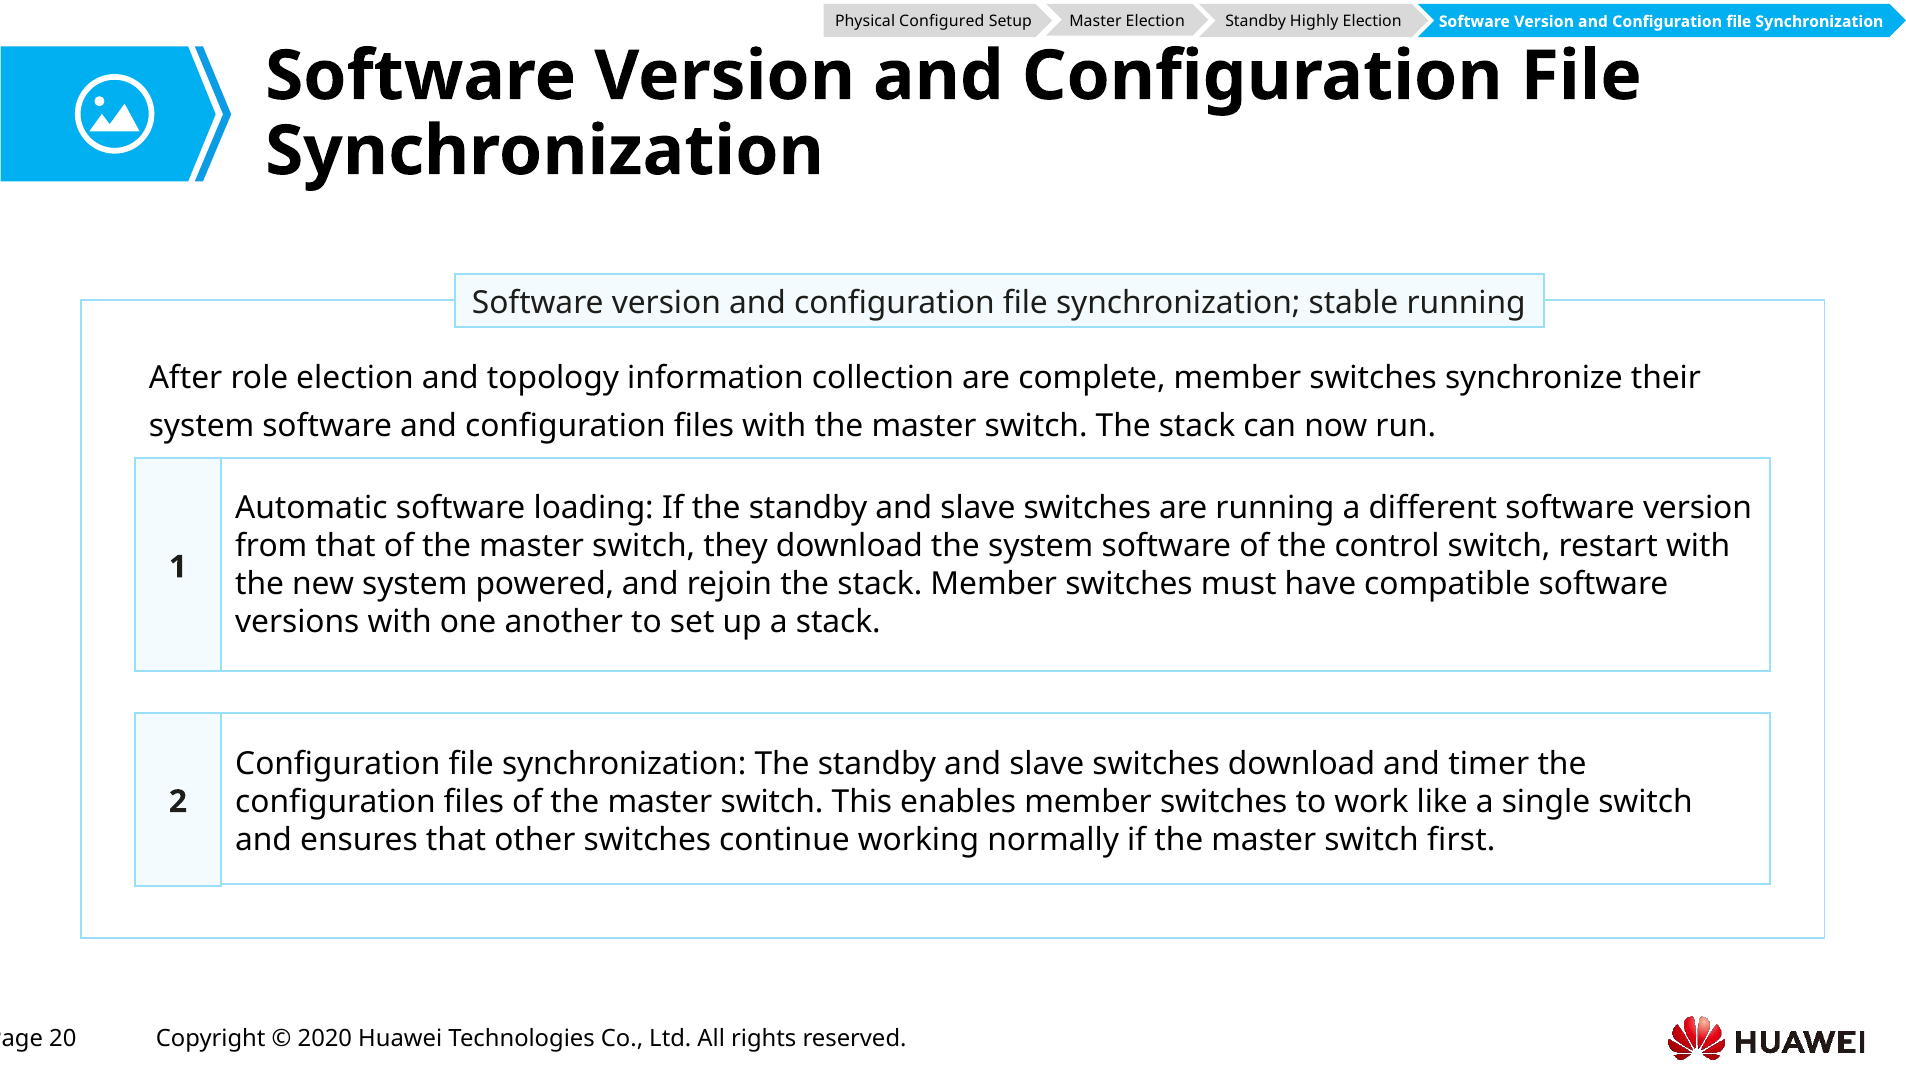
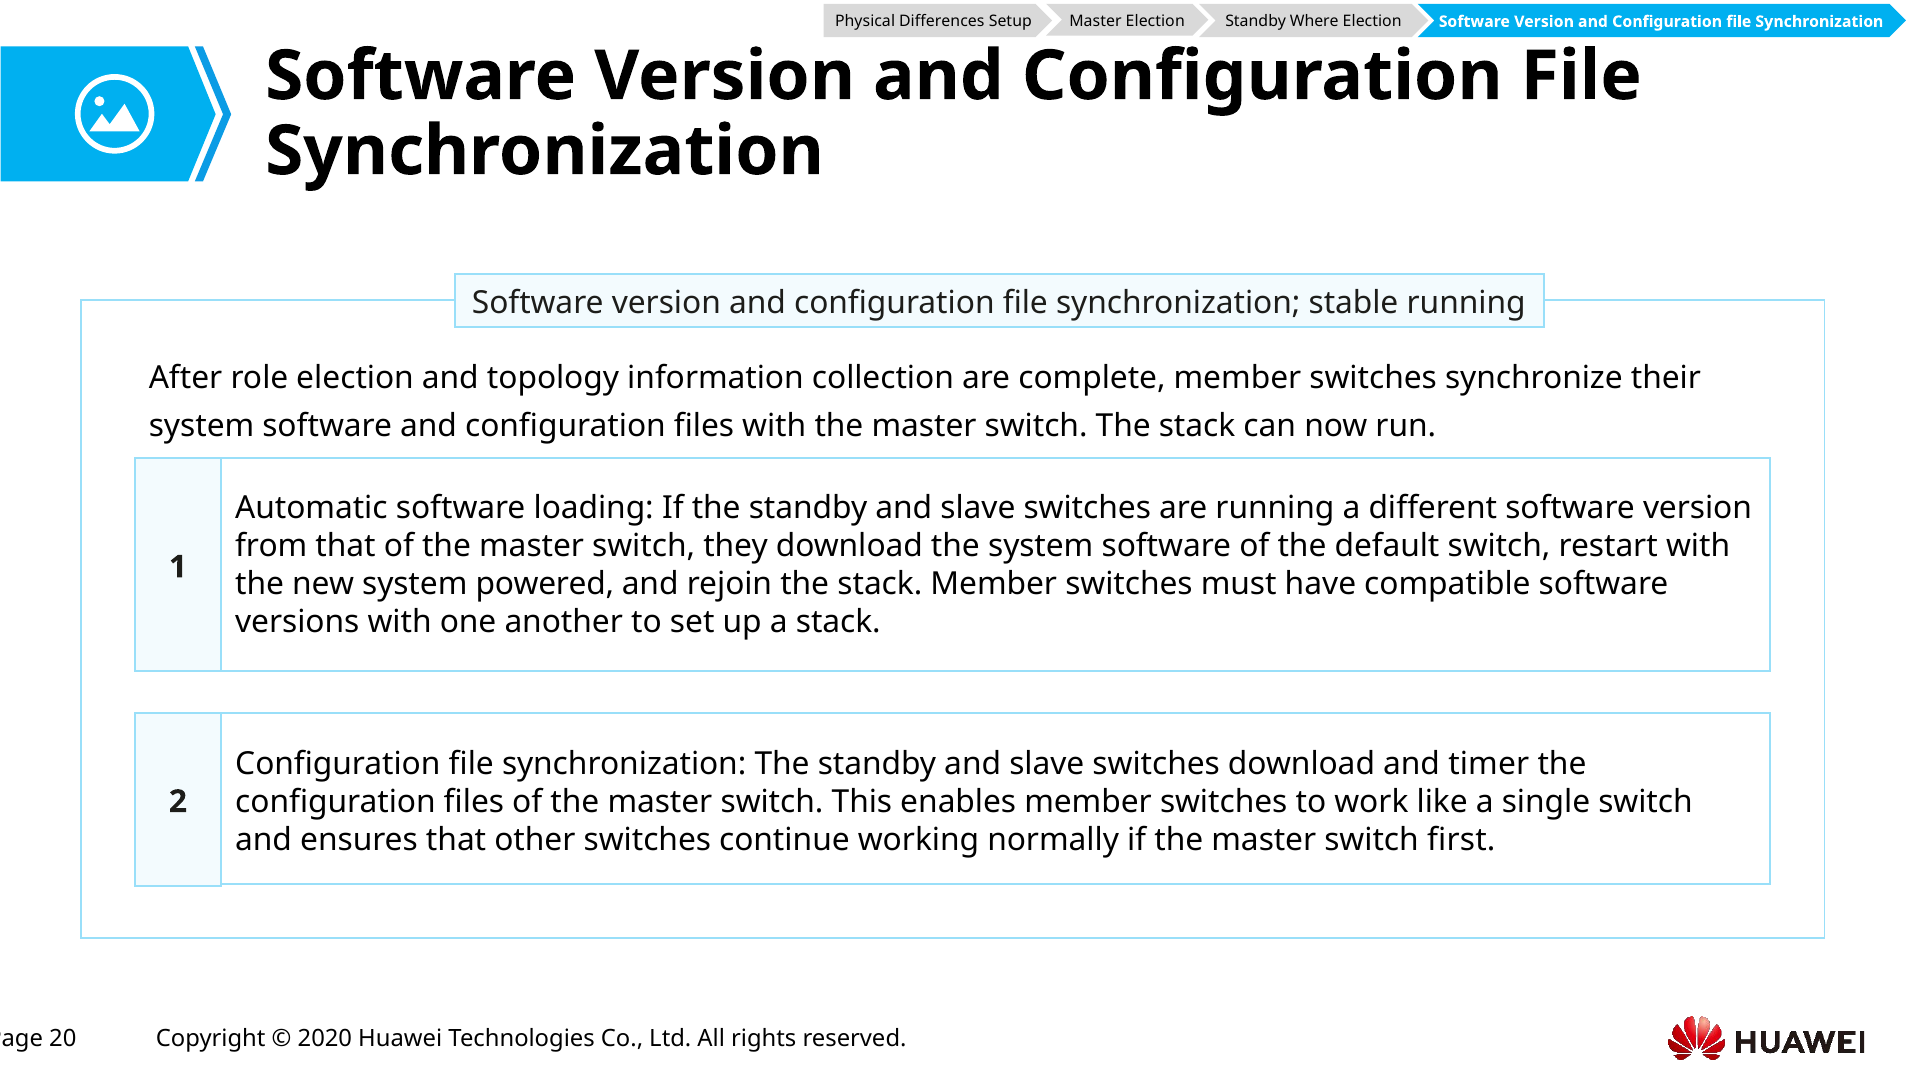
Configured: Configured -> Differences (942, 22)
Highly: Highly -> Where (1314, 22)
control: control -> default (1387, 546)
